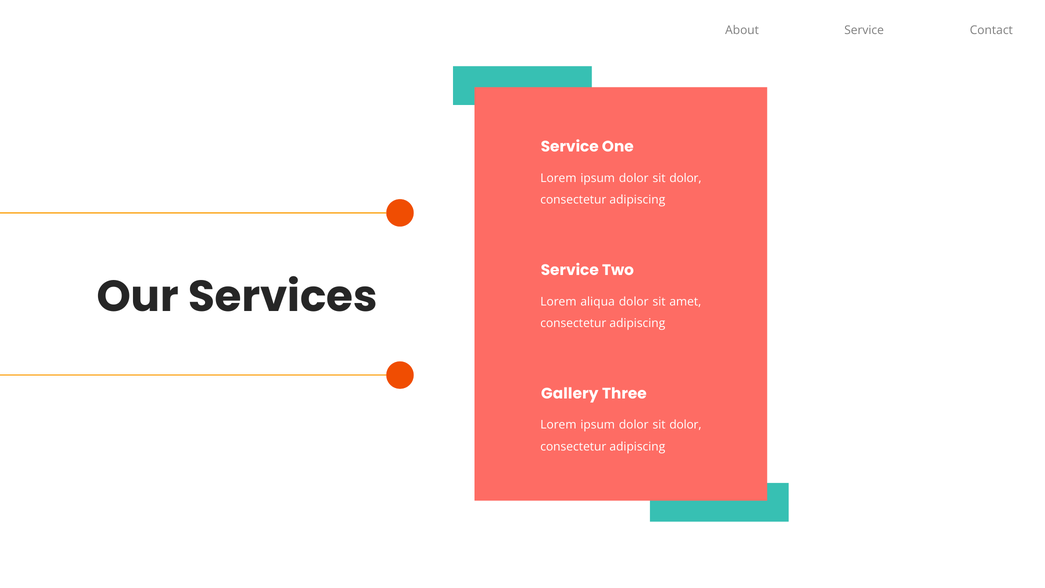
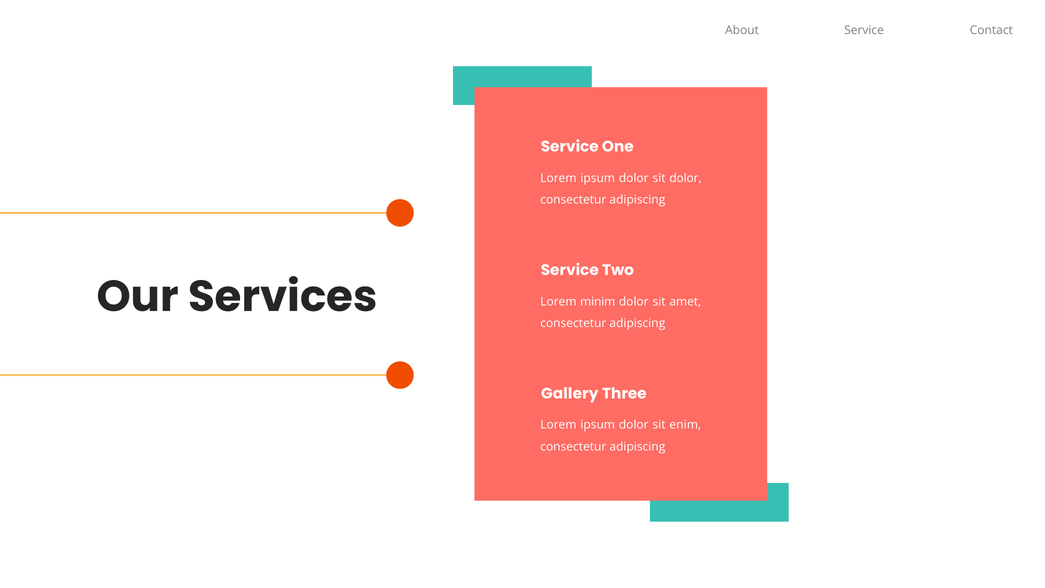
aliqua: aliqua -> minim (598, 302)
dolor: dolor -> enim (685, 425)
